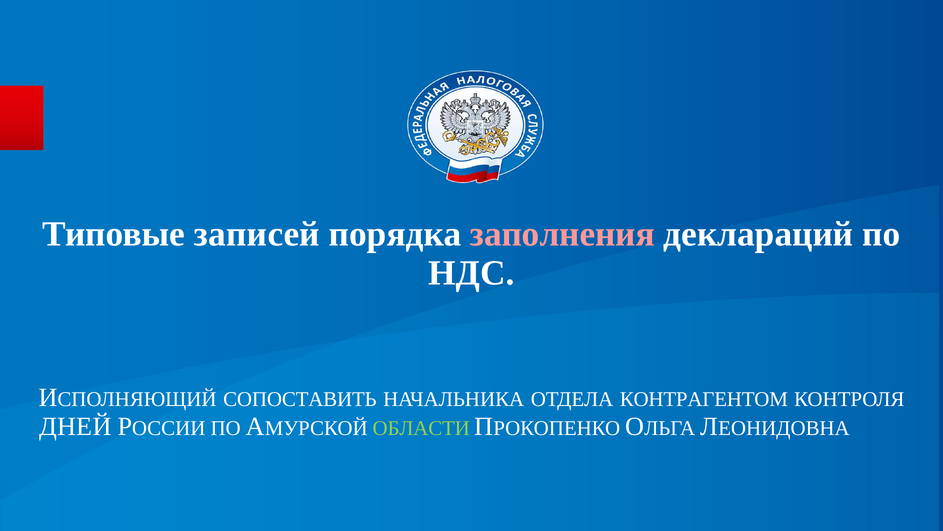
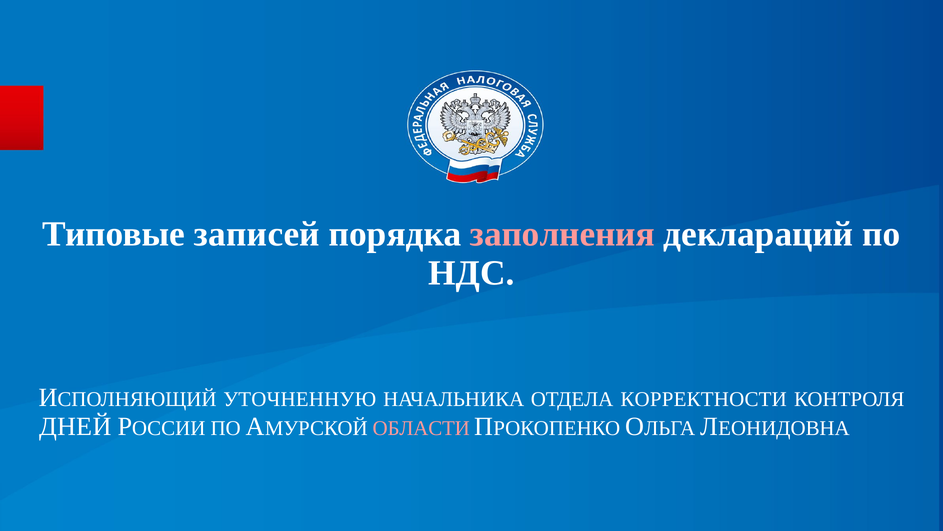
СОПОСТАВИТЬ: СОПОСТАВИТЬ -> УТОЧНЕННУЮ (300, 399)
КОНТРАГЕНТОМ: КОНТРАГЕНТОМ -> КОРРЕКТНОСТИ (704, 399)
ОБЛАСТИ colour: light green -> pink (421, 428)
